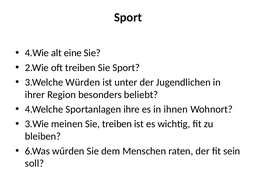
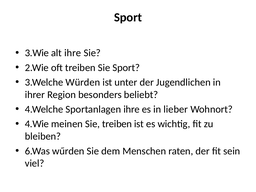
4.Wie: 4.Wie -> 3.Wie (37, 53)
alt eine: eine -> ihre (73, 53)
ihnen: ihnen -> lieber (176, 109)
3.Wie: 3.Wie -> 4.Wie (37, 124)
soll: soll -> viel (35, 163)
